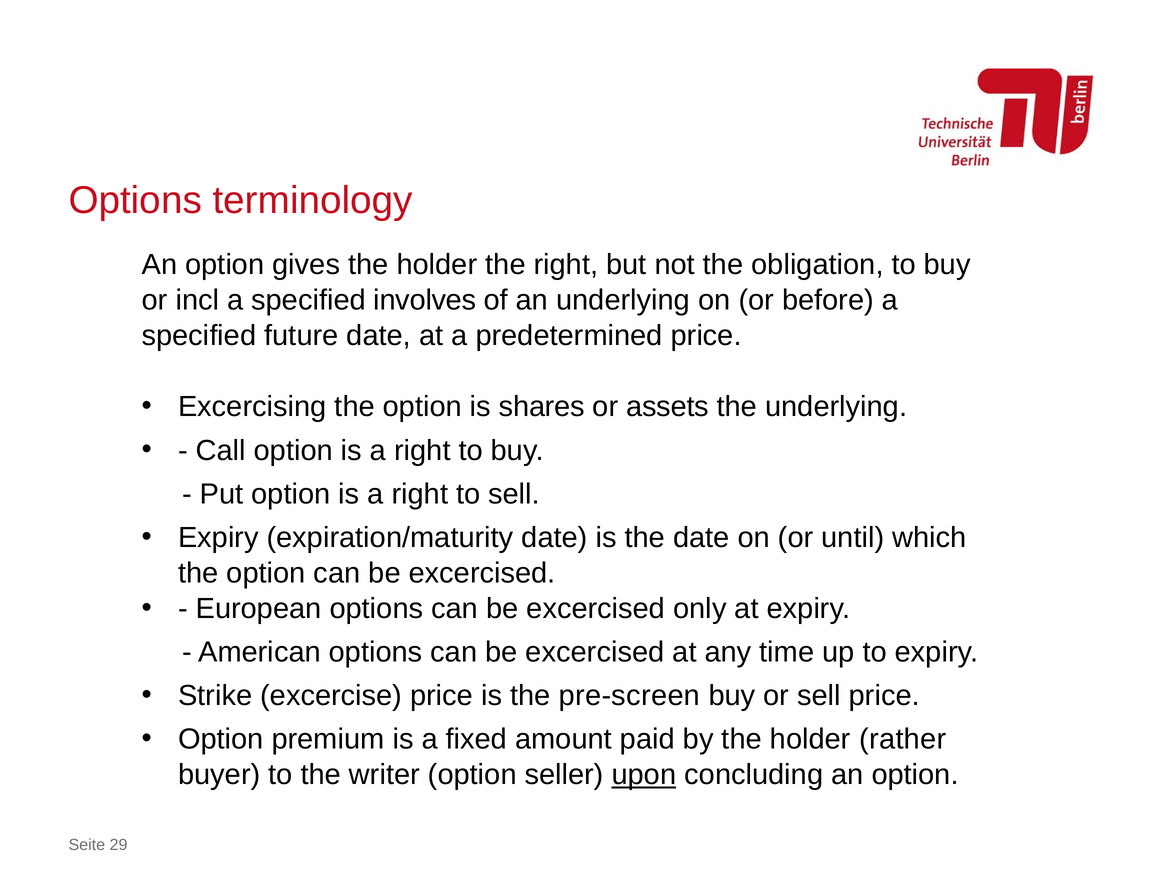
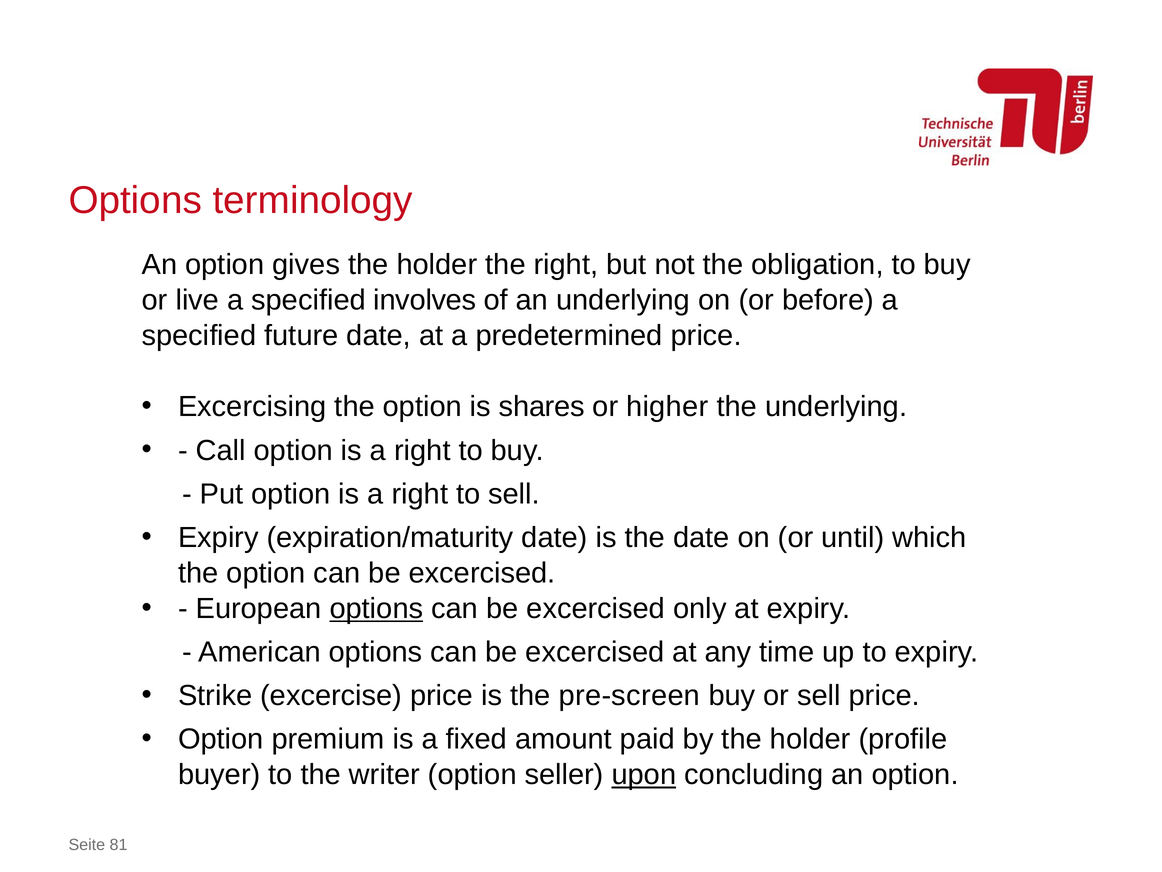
incl: incl -> live (197, 300)
assets: assets -> higher (667, 407)
options underline: none -> present (376, 608)
rather: rather -> profile (903, 739)
29: 29 -> 81 (119, 844)
